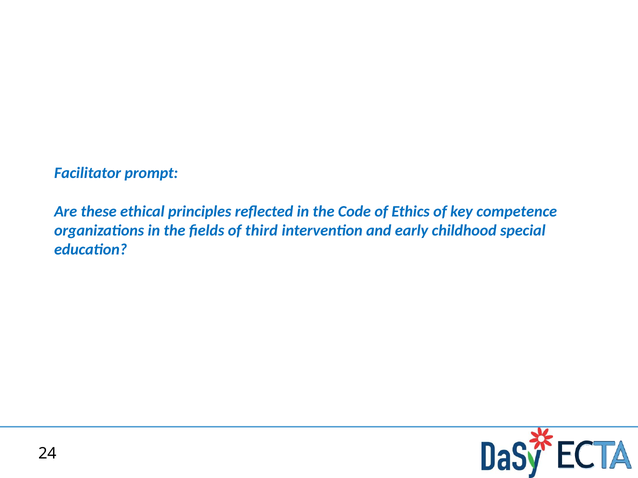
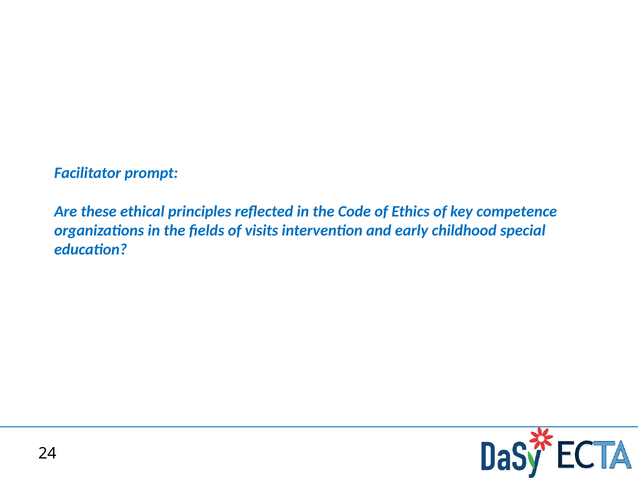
third: third -> visits (262, 231)
